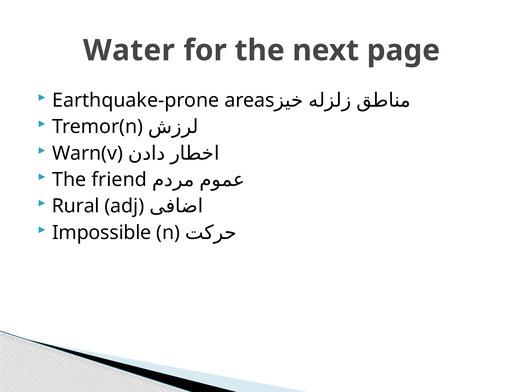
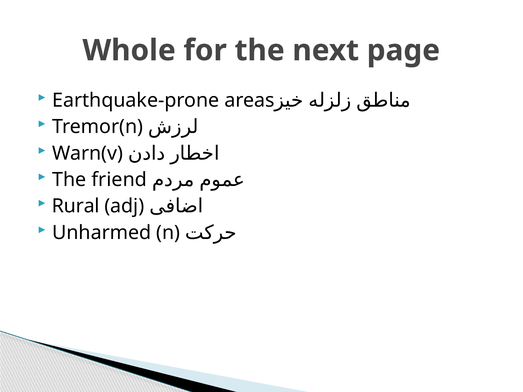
Water: Water -> Whole (129, 50)
Impossible: Impossible -> Unharmed (102, 233)
